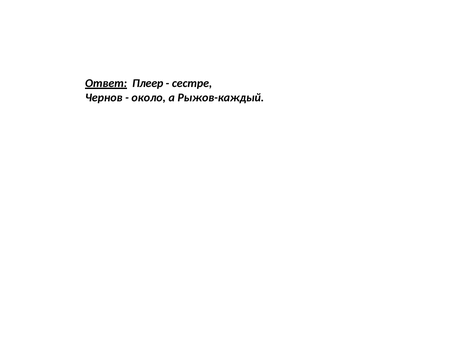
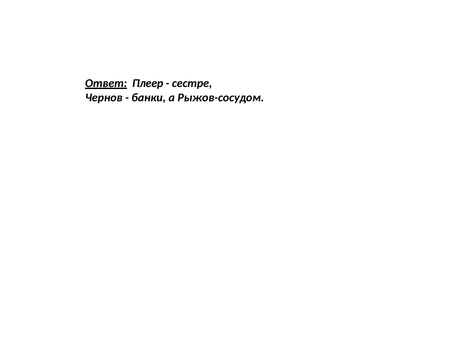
около: около -> банки (149, 98)
Рыжов-каждый: Рыжов-каждый -> Рыжов-сосудом (221, 98)
